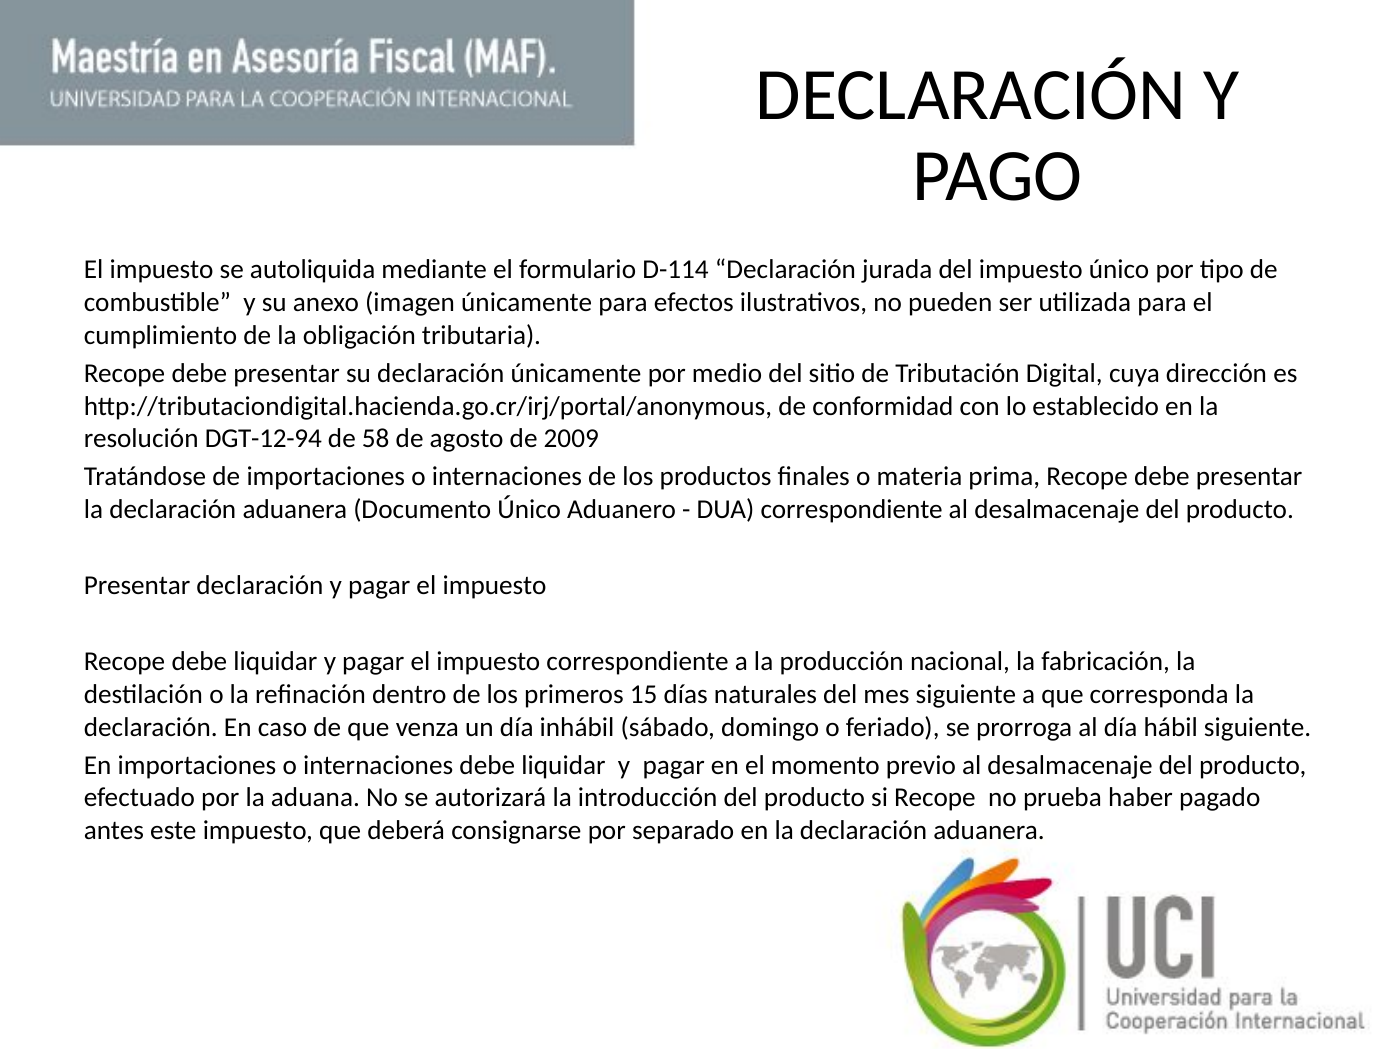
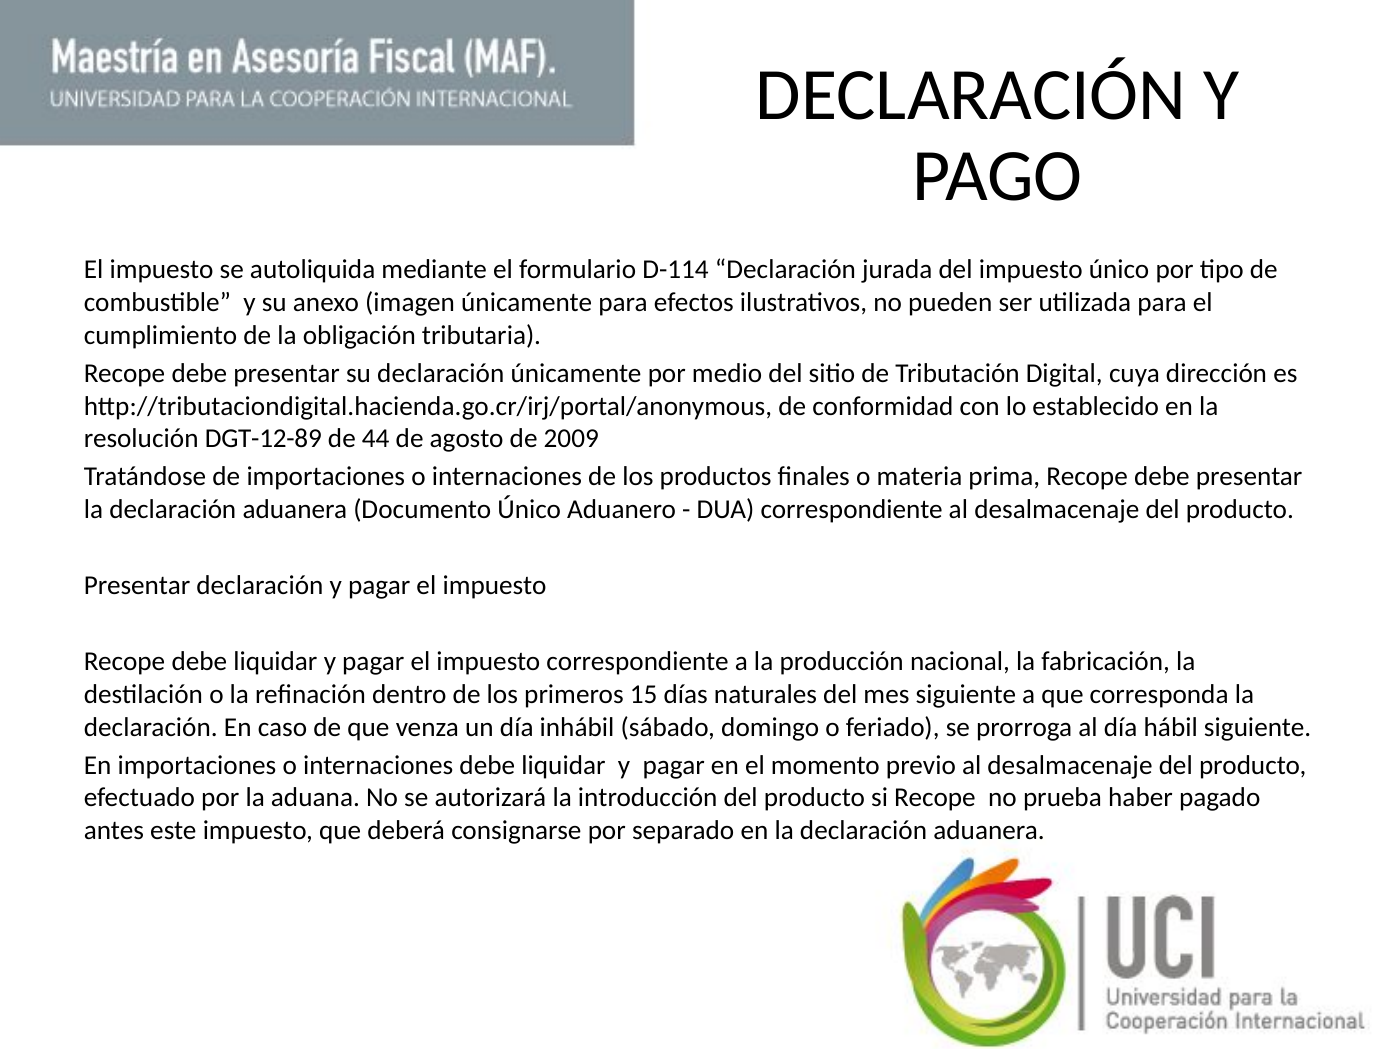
DGT-12-94: DGT-12-94 -> DGT-12-89 (263, 439)
58: 58 -> 44 (376, 439)
